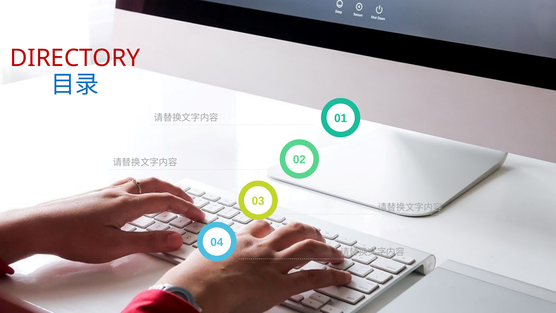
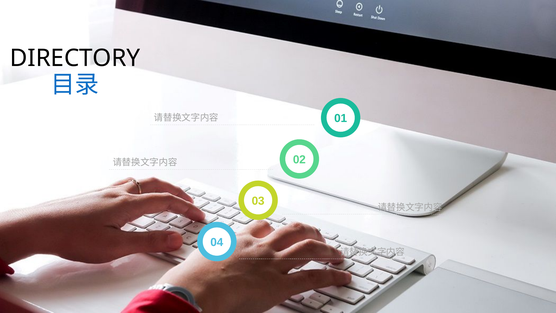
DIRECTORY colour: red -> black (75, 58)
